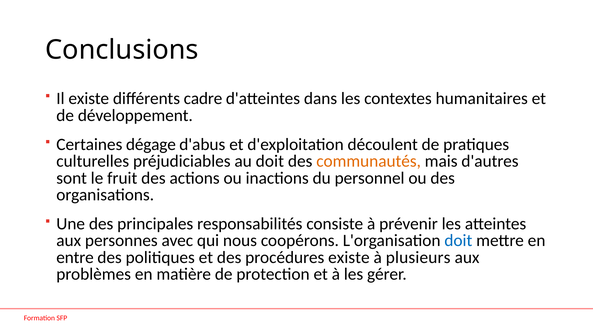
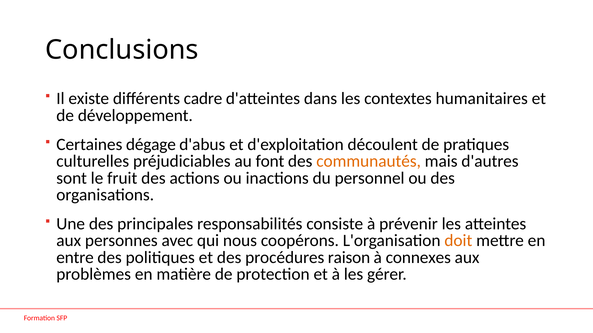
au doit: doit -> font (270, 161)
doit colour: blue -> orange (458, 241)
procédures existe: existe -> raison (349, 258)
plusieurs: plusieurs -> connexes (418, 258)
